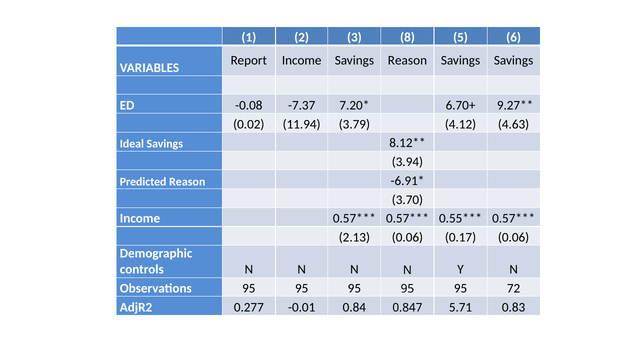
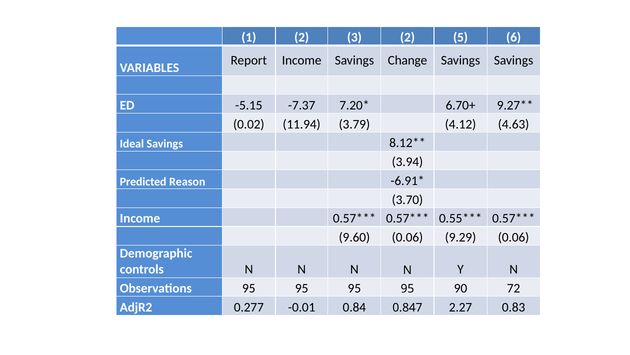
3 8: 8 -> 2 (407, 37)
Savings Reason: Reason -> Change (408, 61)
-0.08: -0.08 -> -5.15 (249, 105)
2.13: 2.13 -> 9.60 (354, 237)
0.17: 0.17 -> 9.29 (461, 237)
95: 95 -> 90 (461, 288)
5.71: 5.71 -> 2.27 (461, 307)
